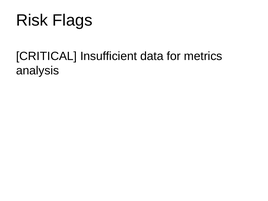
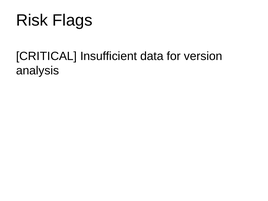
metrics: metrics -> version (203, 56)
